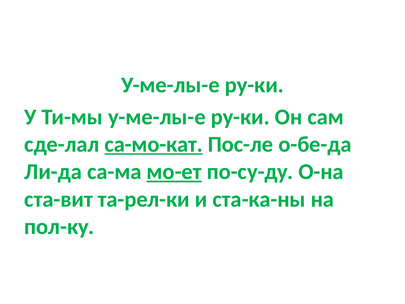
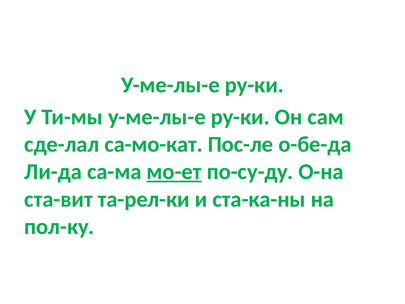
са-мо-кат underline: present -> none (154, 144)
